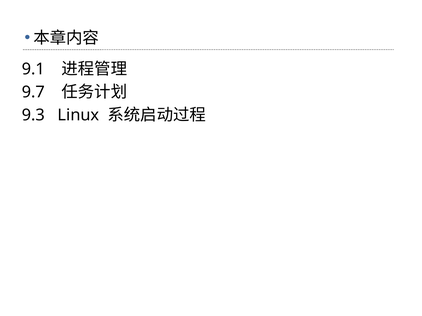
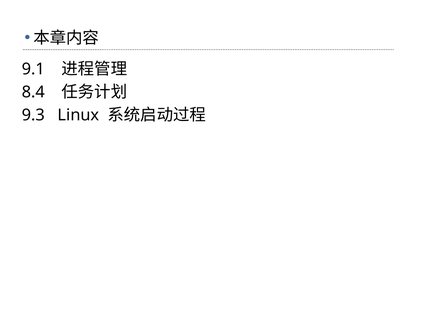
9.7: 9.7 -> 8.4 (33, 92)
